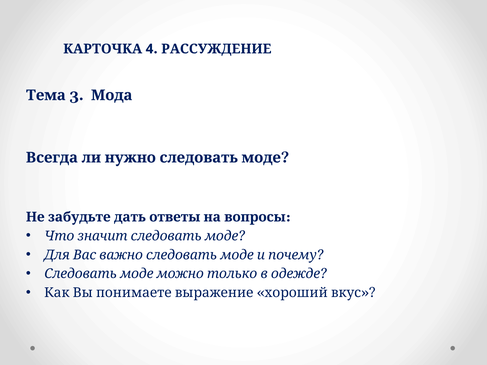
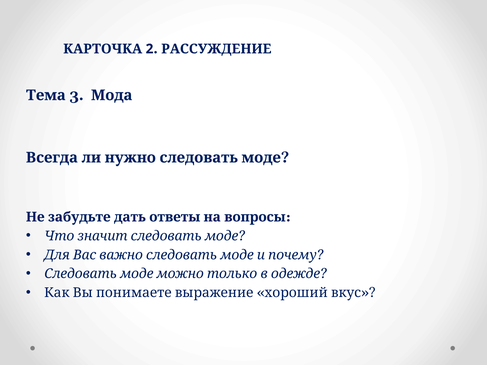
4: 4 -> 2 (150, 49)
